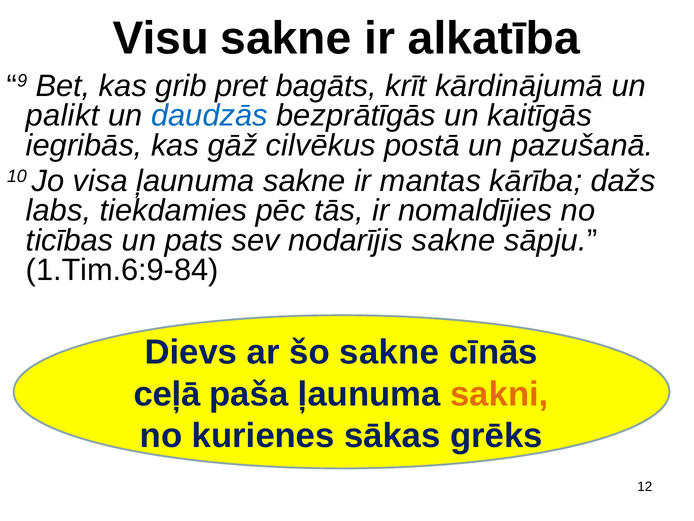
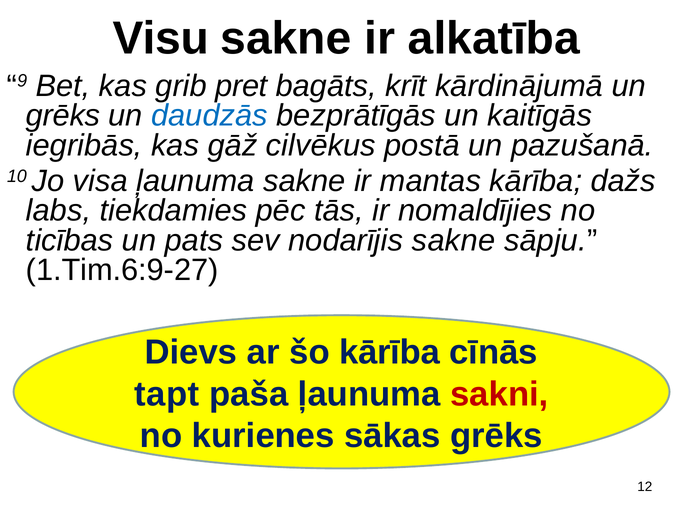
palikt: palikt -> grēks (63, 116)
1.Tim.6:9-84: 1.Tim.6:9-84 -> 1.Tim.6:9-27 (122, 270)
šo sakne: sakne -> kārība (390, 352)
ceļā: ceļā -> tapt (167, 394)
sakni colour: orange -> red (499, 394)
